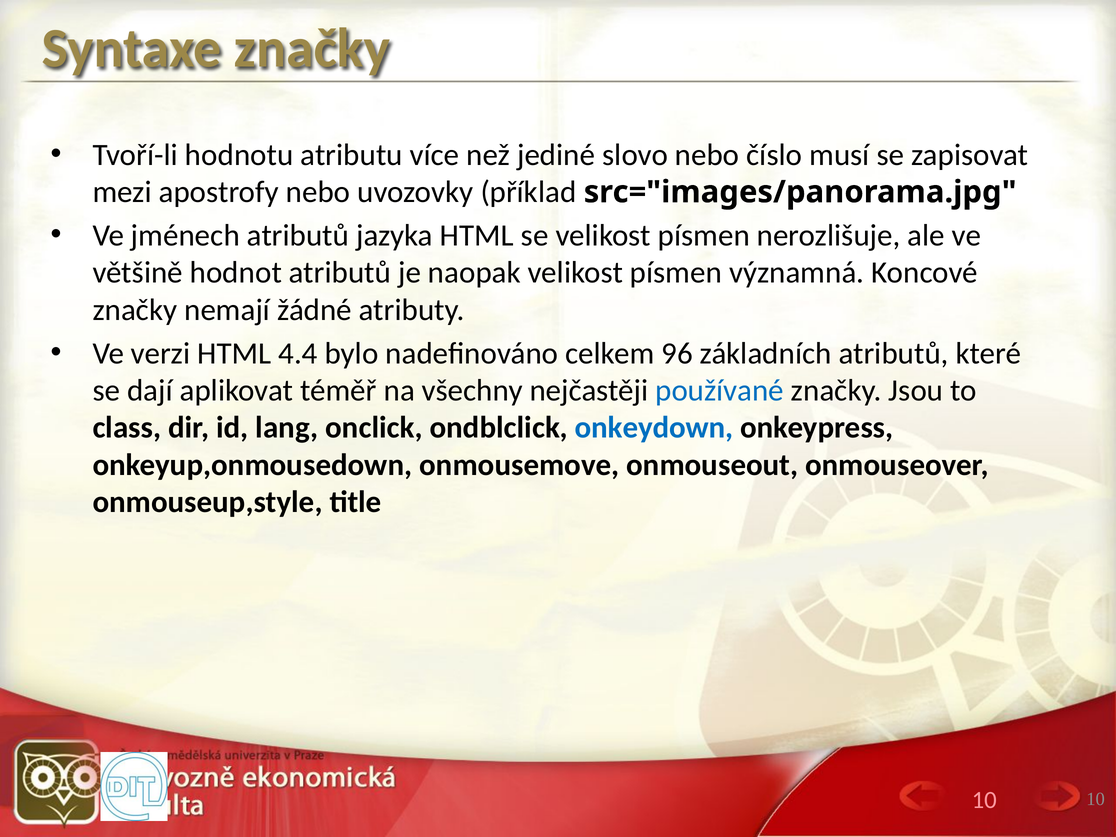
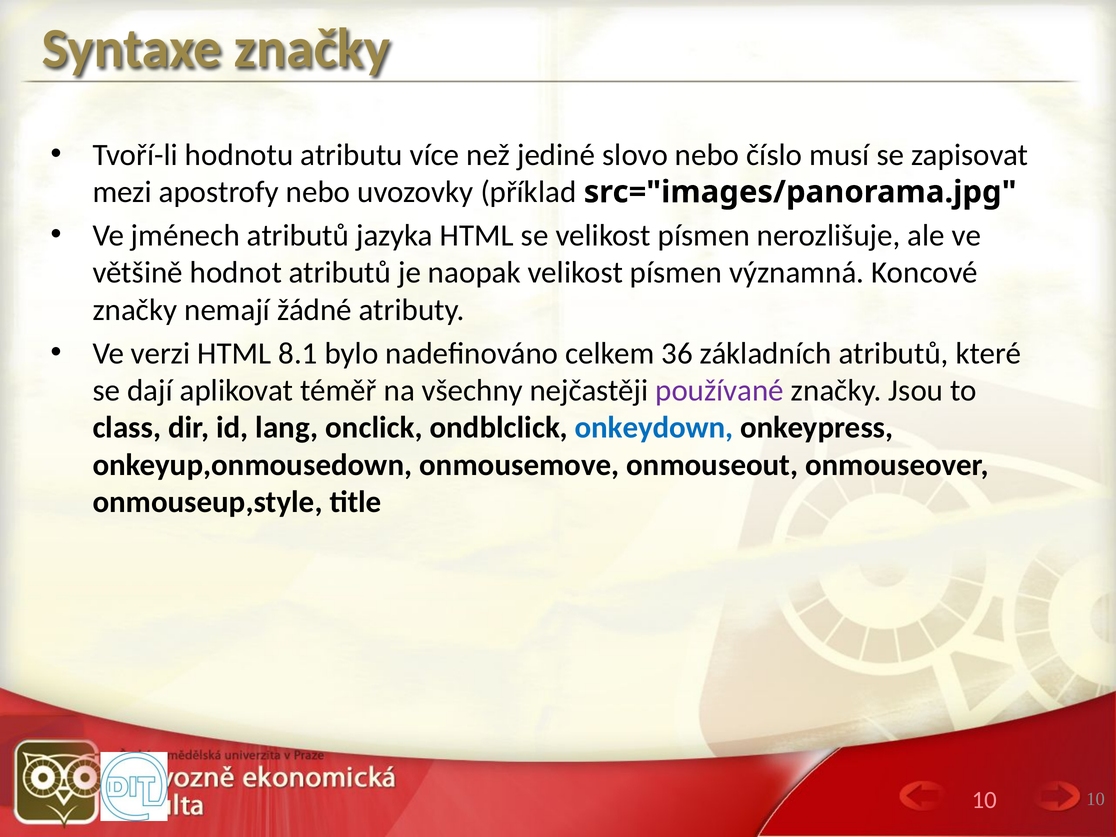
4.4: 4.4 -> 8.1 (298, 353)
96: 96 -> 36 (677, 353)
používané colour: blue -> purple (720, 391)
